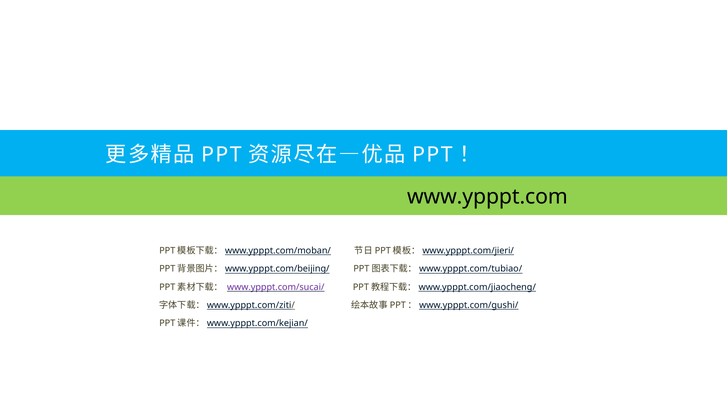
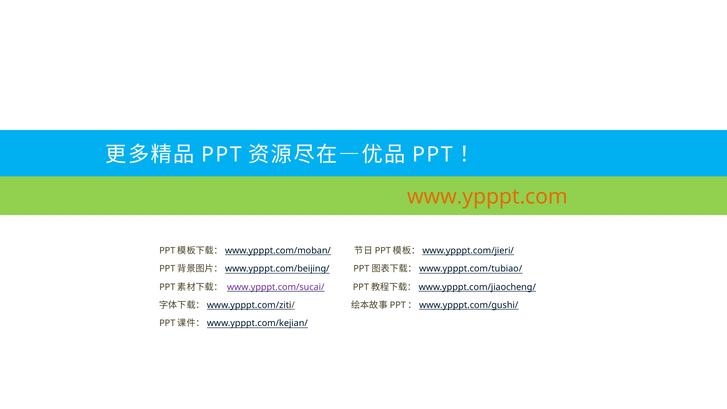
www.ypppt.com colour: black -> orange (487, 197)
